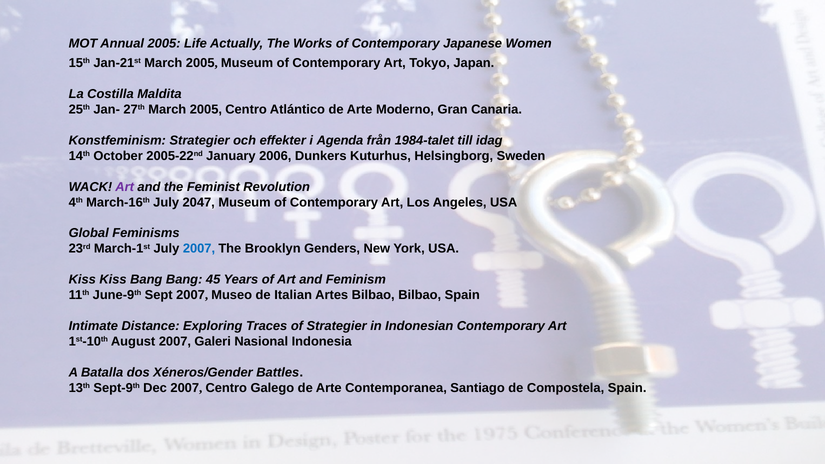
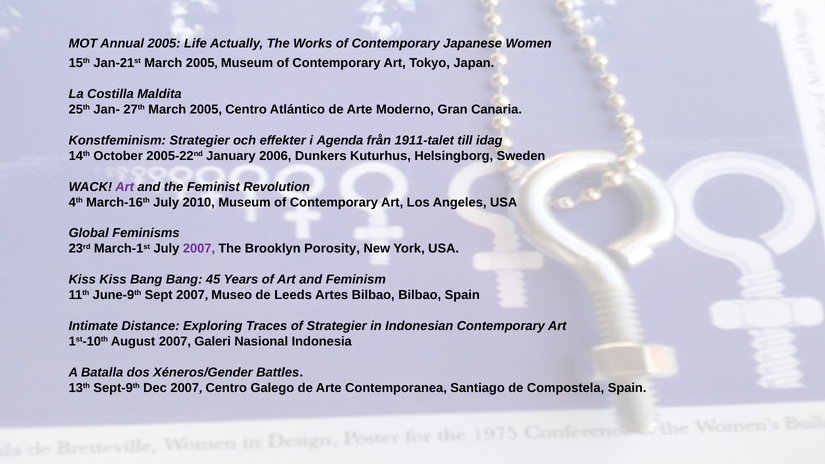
1984-talet: 1984-talet -> 1911-talet (424, 140)
2047: 2047 -> 2010 (199, 202)
2007 colour: blue -> purple (199, 249)
Genders: Genders -> Porosity (332, 249)
Italian: Italian -> Leeds (293, 295)
